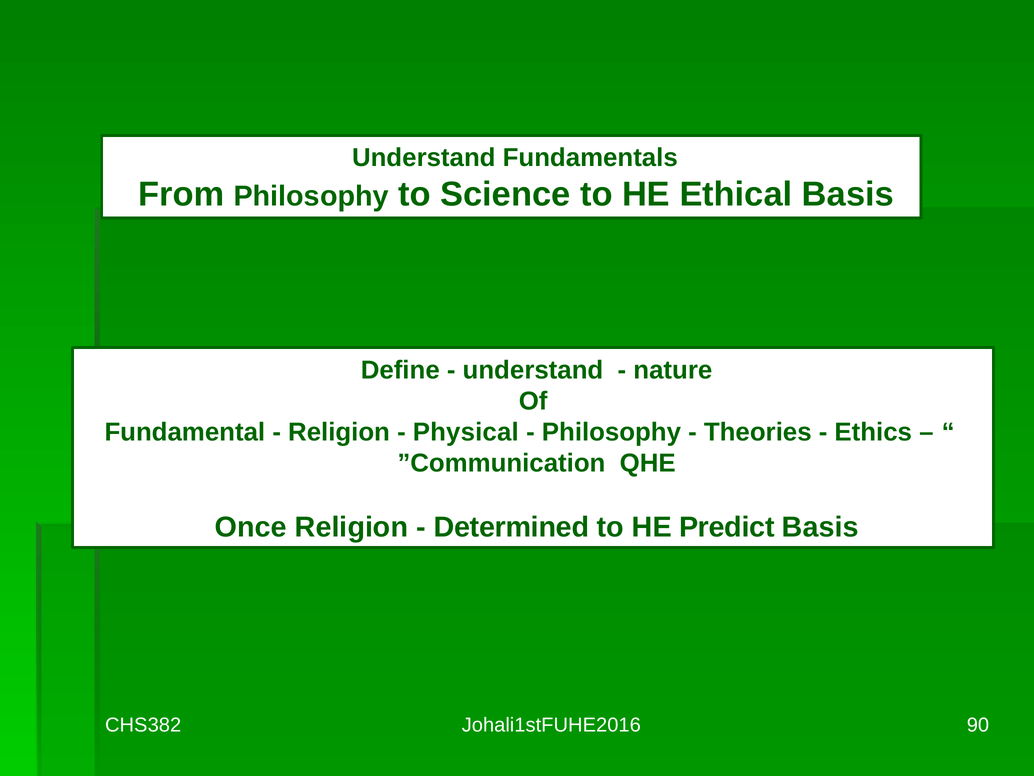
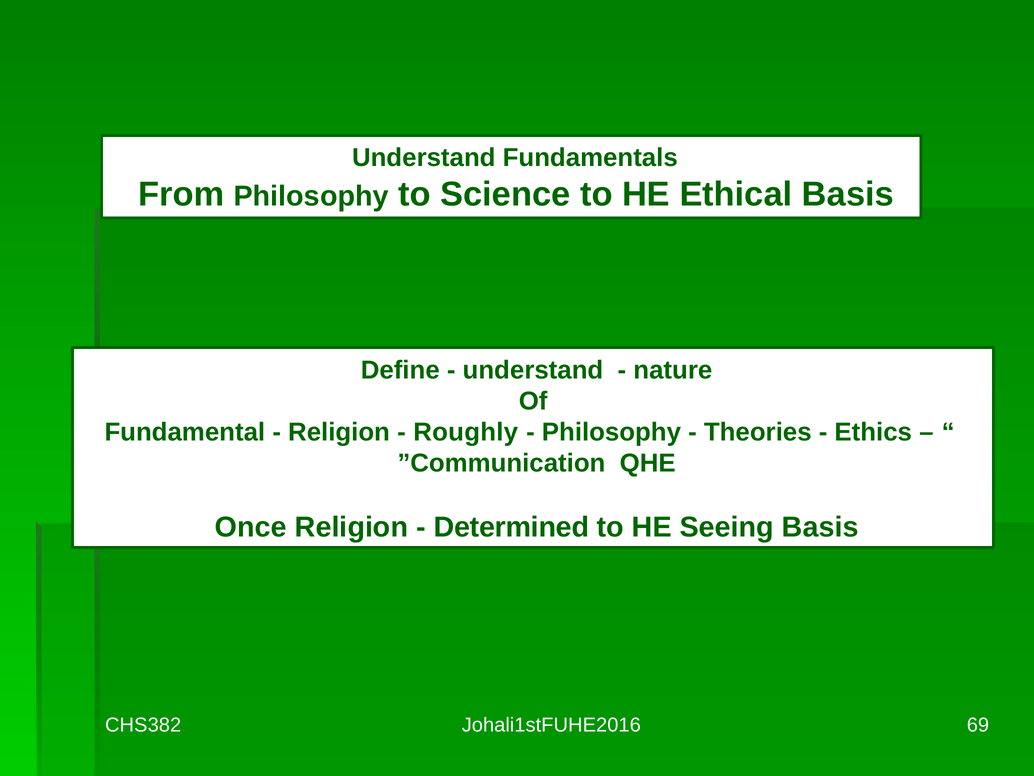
Physical: Physical -> Roughly (466, 432)
Predict: Predict -> Seeing (727, 527)
90: 90 -> 69 (978, 725)
